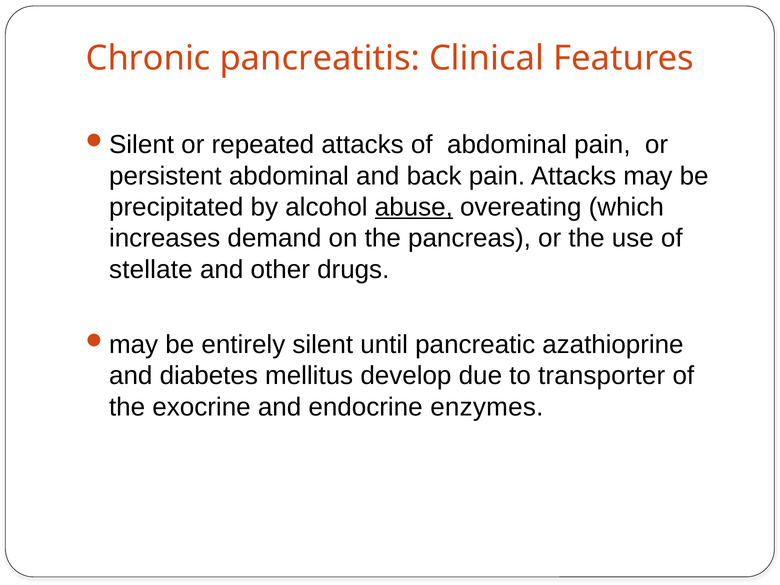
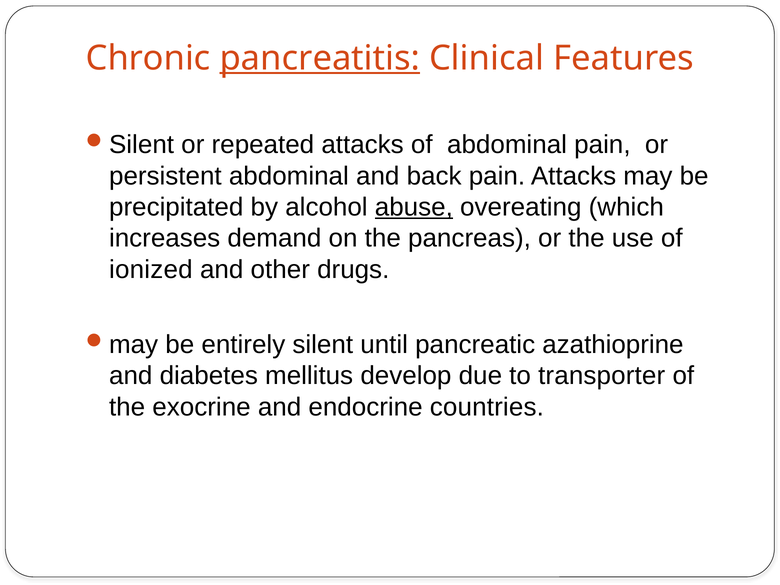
pancreatitis underline: none -> present (320, 58)
stellate: stellate -> ionized (151, 270)
enzymes: enzymes -> countries (487, 407)
